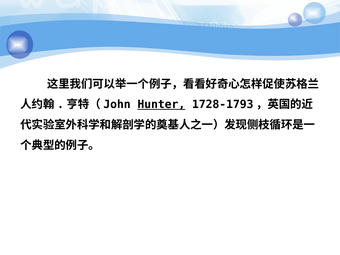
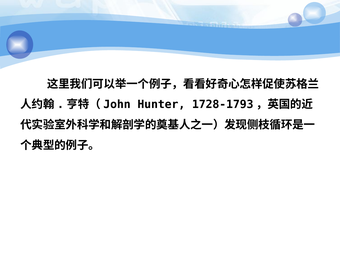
Hunter underline: present -> none (161, 104)
